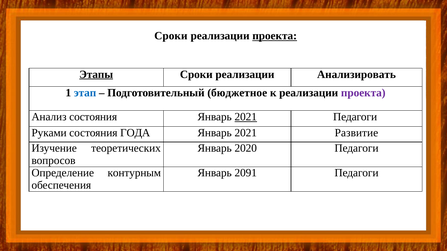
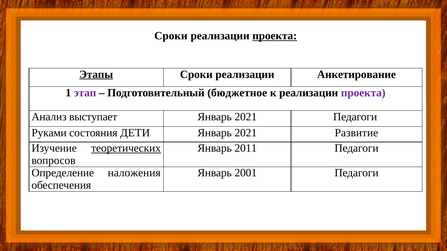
Анализировать: Анализировать -> Анкетирование (357, 74)
этап colour: blue -> purple (85, 93)
Анализ состояния: состояния -> выступает (93, 117)
2021 underline: present -> none (246, 117)
ГОДА: ГОДА -> ДЕТИ (135, 133)
теоретических underline: none -> present (126, 149)
2020: 2020 -> 2011 (246, 149)
контурным: контурным -> наложения (134, 173)
2091: 2091 -> 2001 (246, 173)
